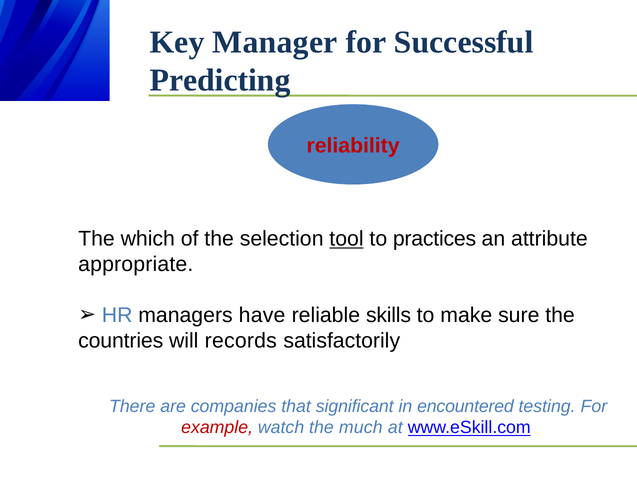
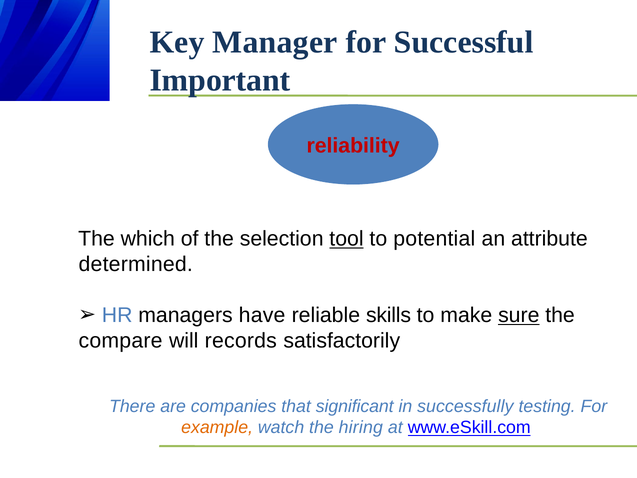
Predicting: Predicting -> Important (220, 80)
practices: practices -> potential (434, 239)
appropriate: appropriate -> determined (136, 264)
sure underline: none -> present (519, 315)
countries: countries -> compare (121, 341)
encountered: encountered -> successfully (465, 406)
example colour: red -> orange (217, 427)
much: much -> hiring (361, 427)
